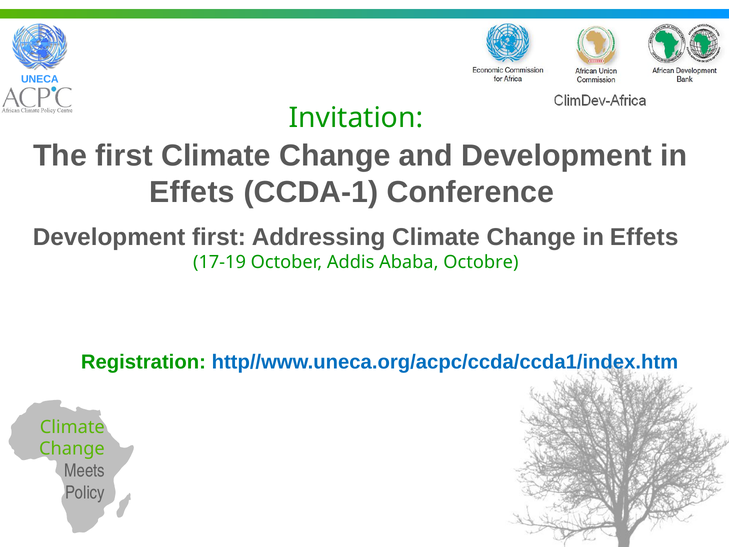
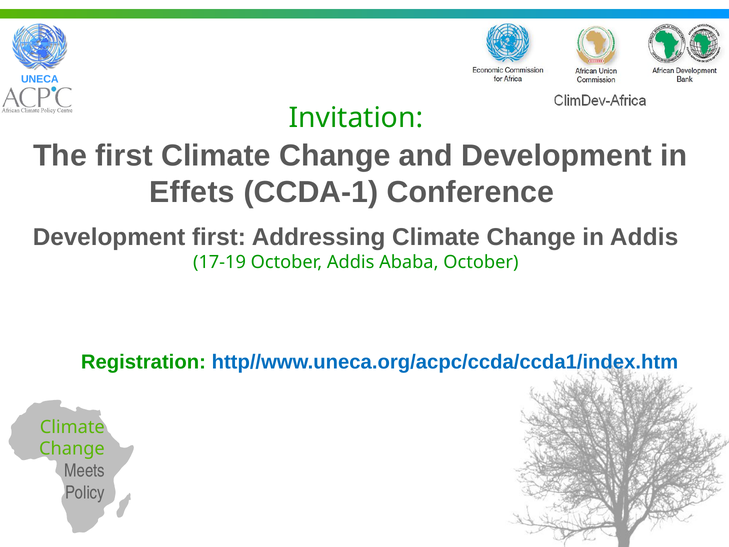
Change in Effets: Effets -> Addis (644, 237)
Ababa Octobre: Octobre -> October (481, 262)
